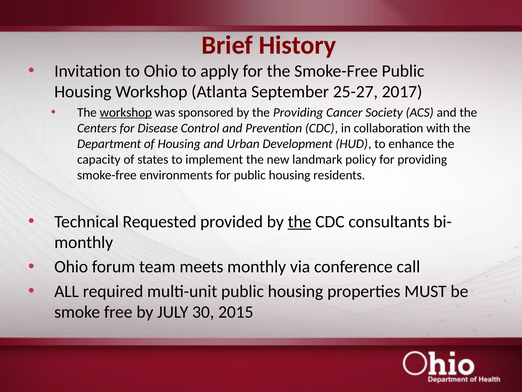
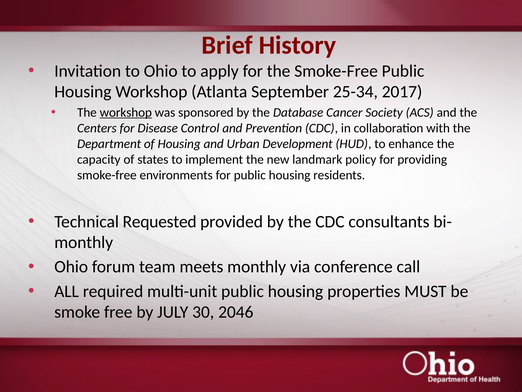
25-27: 25-27 -> 25-34 (355, 92)
the Providing: Providing -> Database (298, 112)
the underline: present -> none (300, 221)
2015: 2015 -> 2046 (236, 312)
